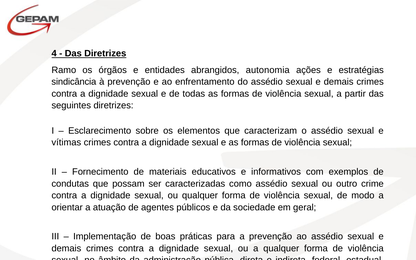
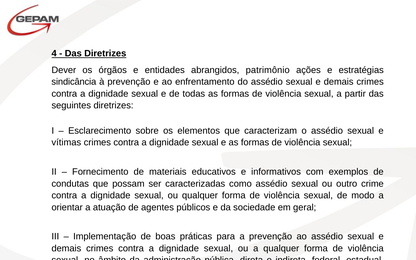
Ramo: Ramo -> Dever (64, 70)
autonomia: autonomia -> patrimônio (268, 70)
